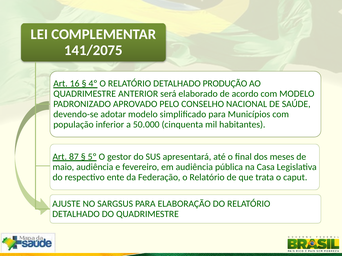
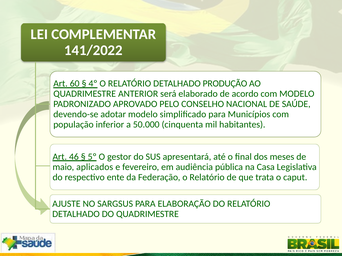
141/2075: 141/2075 -> 141/2022 (93, 50)
16: 16 -> 60 (75, 84)
87: 87 -> 46 (74, 157)
maio audiência: audiência -> aplicados (95, 167)
